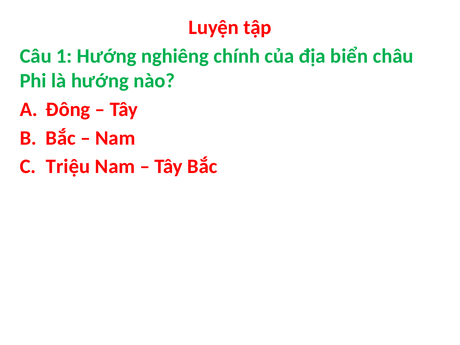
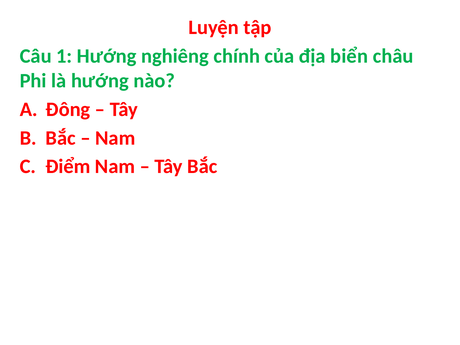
Triệu: Triệu -> Điểm (68, 167)
